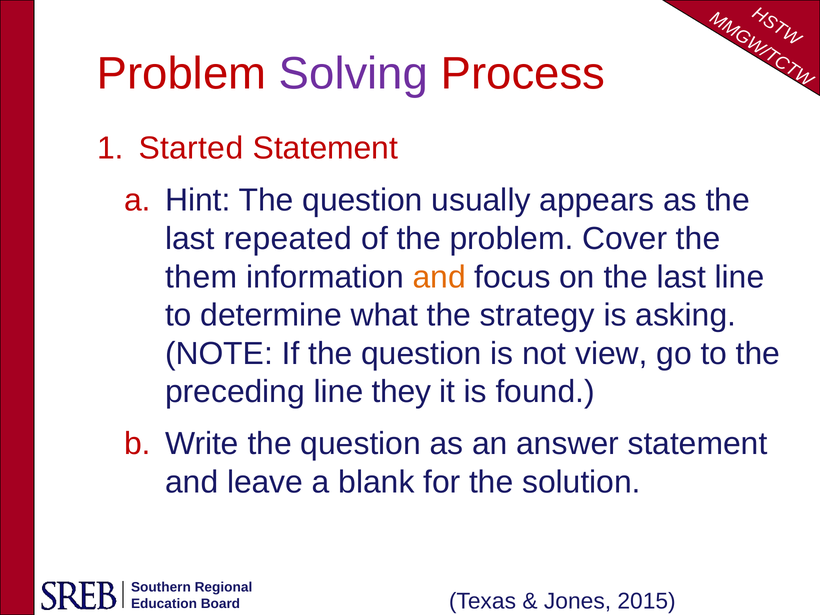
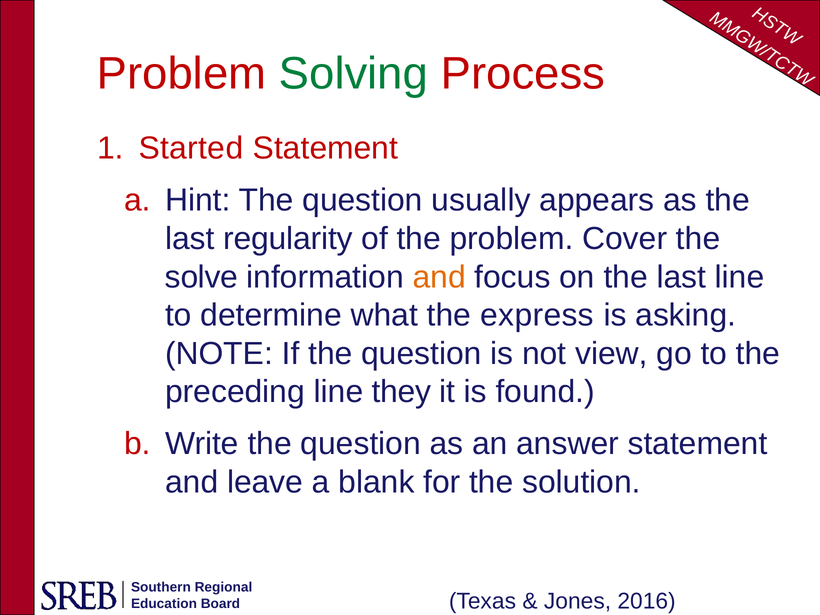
Solving colour: purple -> green (354, 74)
repeated: repeated -> regularity (288, 239)
them: them -> solve (202, 277)
strategy: strategy -> express (537, 315)
2015: 2015 -> 2016 (647, 601)
